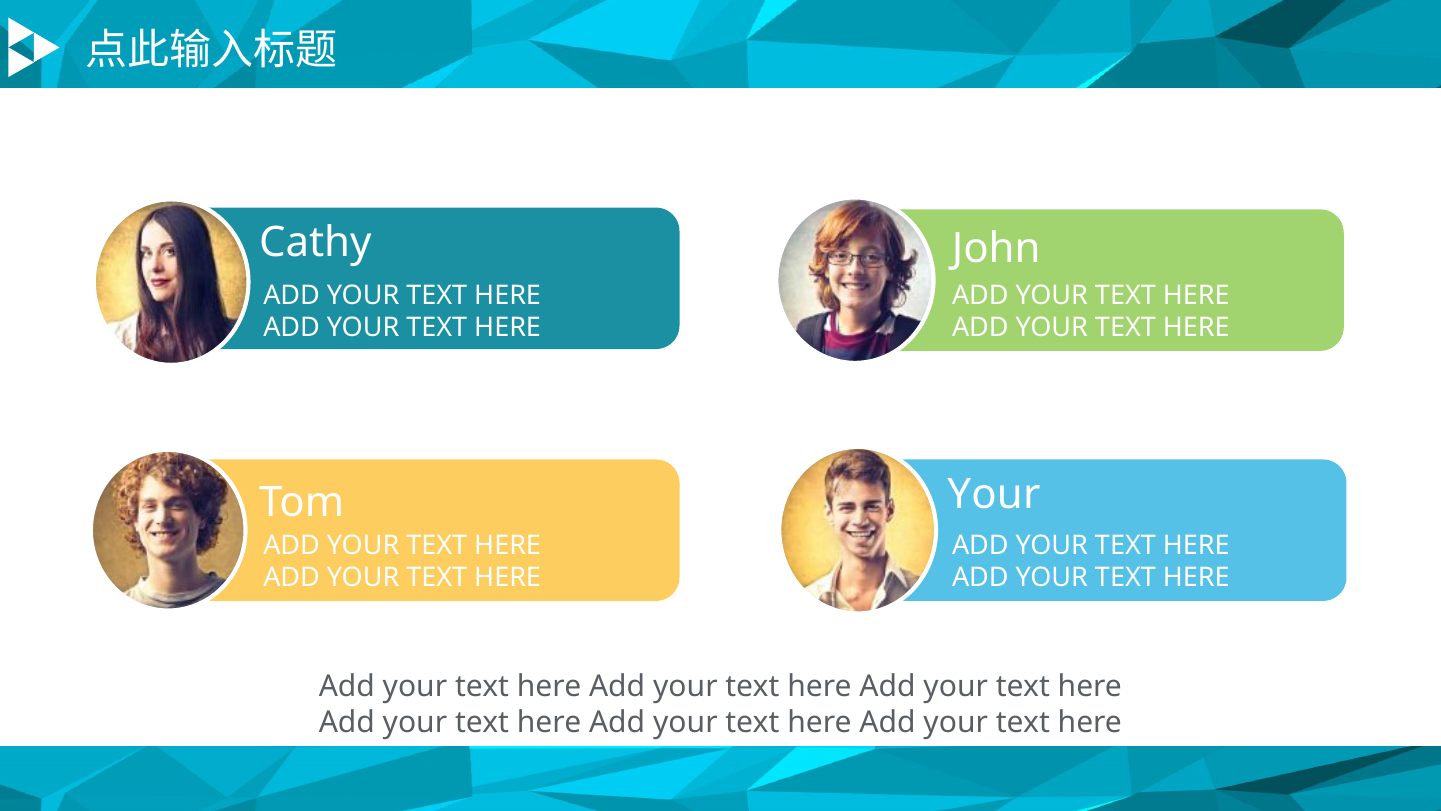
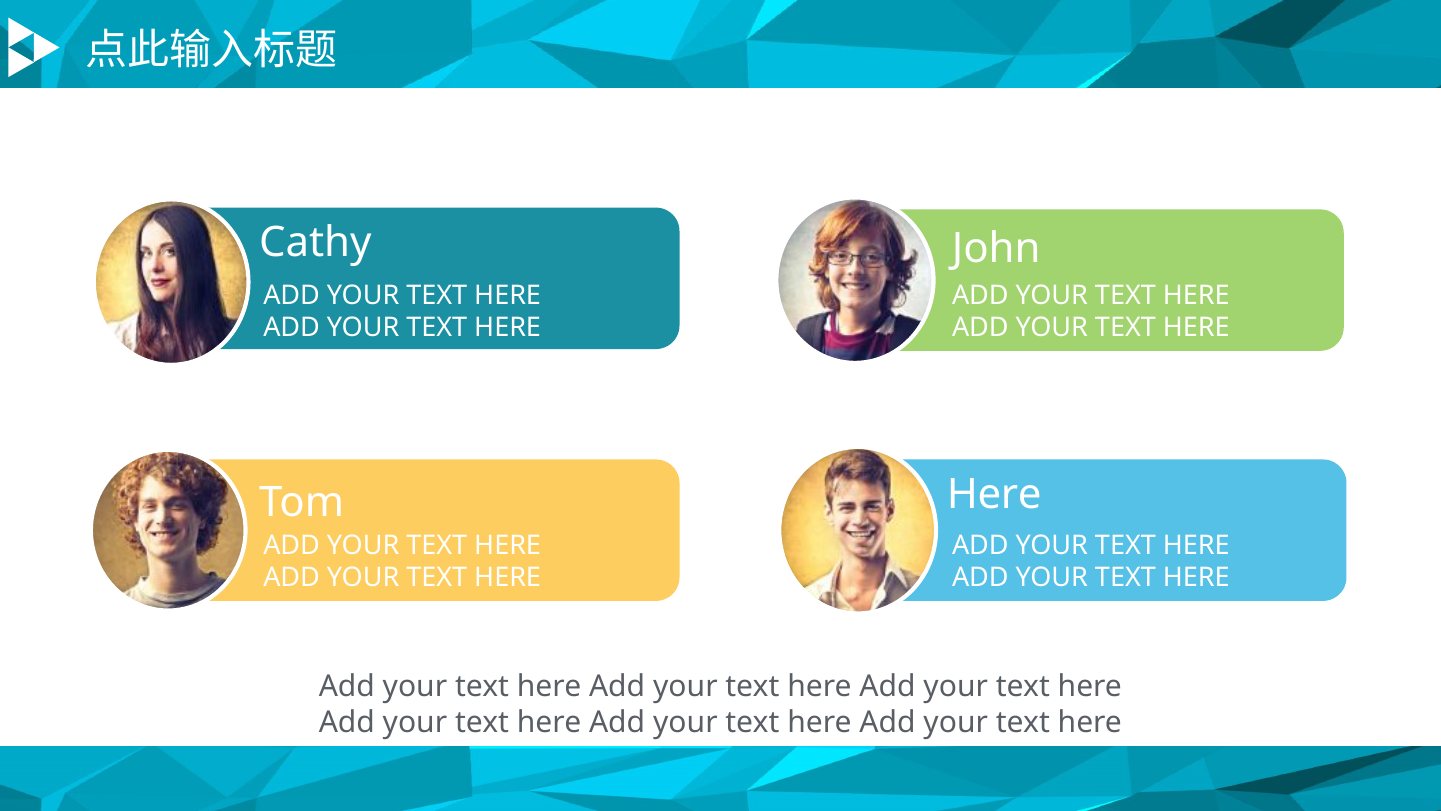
Your: Your -> Here (994, 495)
